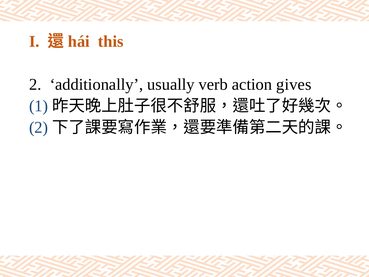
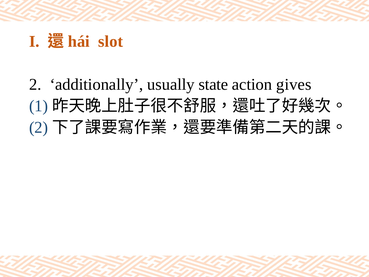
this: this -> slot (111, 41)
verb: verb -> state (213, 84)
